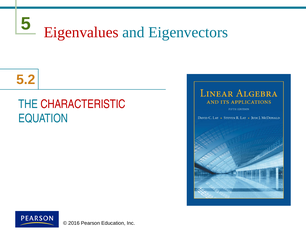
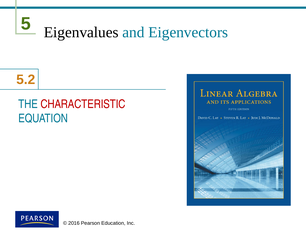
Eigenvalues colour: red -> black (81, 32)
